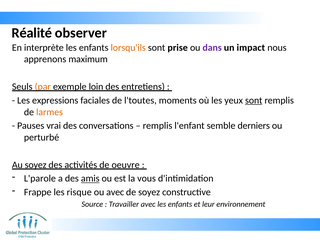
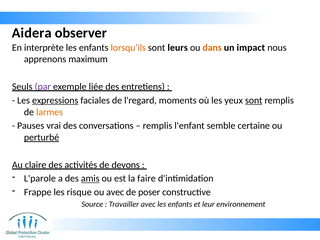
Réalité: Réalité -> Aidera (32, 33)
prise: prise -> leurs (178, 48)
dans colour: purple -> orange (212, 48)
par colour: orange -> purple (43, 87)
loin: loin -> liée (96, 87)
expressions underline: none -> present (55, 100)
l'toutes: l'toutes -> l'regard (140, 100)
derniers: derniers -> certaine (254, 126)
perturbé underline: none -> present (42, 137)
Au soyez: soyez -> claire (36, 165)
oeuvre: oeuvre -> devons (126, 165)
vous: vous -> faire (147, 178)
de soyez: soyez -> poser (149, 192)
